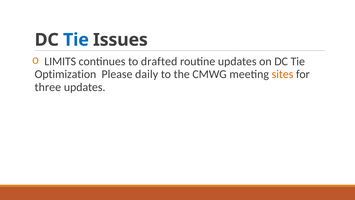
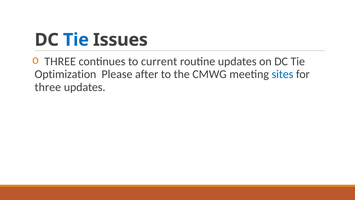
LIMITS: LIMITS -> THREE (60, 61)
drafted: drafted -> current (159, 61)
daily: daily -> after (147, 74)
sites colour: orange -> blue (282, 74)
